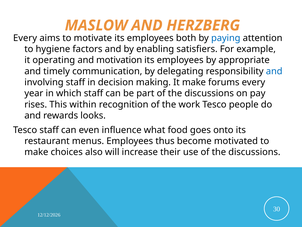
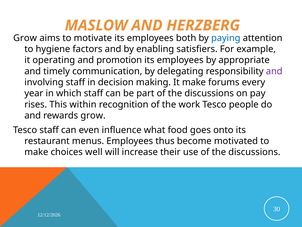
Every: Every -> Grow (25, 38)
motivation: motivation -> promotion (119, 60)
and colour: blue -> purple (274, 71)
rewards looks: looks -> grow (93, 115)
also: also -> well (94, 152)
